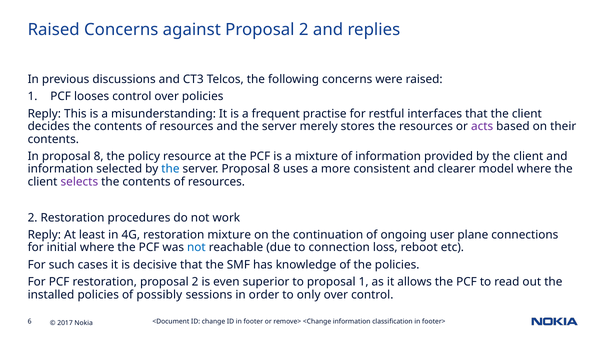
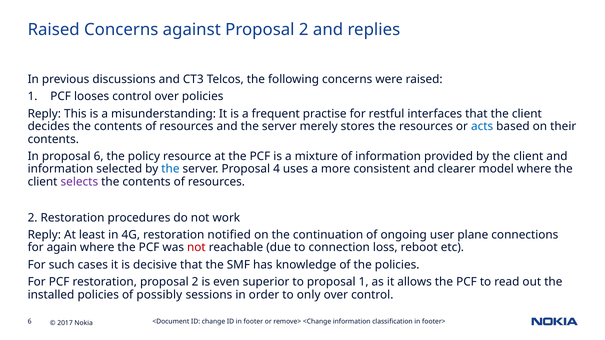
acts colour: purple -> blue (482, 127)
In proposal 8: 8 -> 6 (99, 157)
server Proposal 8: 8 -> 4 (277, 169)
restoration mixture: mixture -> notified (229, 235)
initial: initial -> again (62, 248)
not colour: blue -> red (196, 248)
